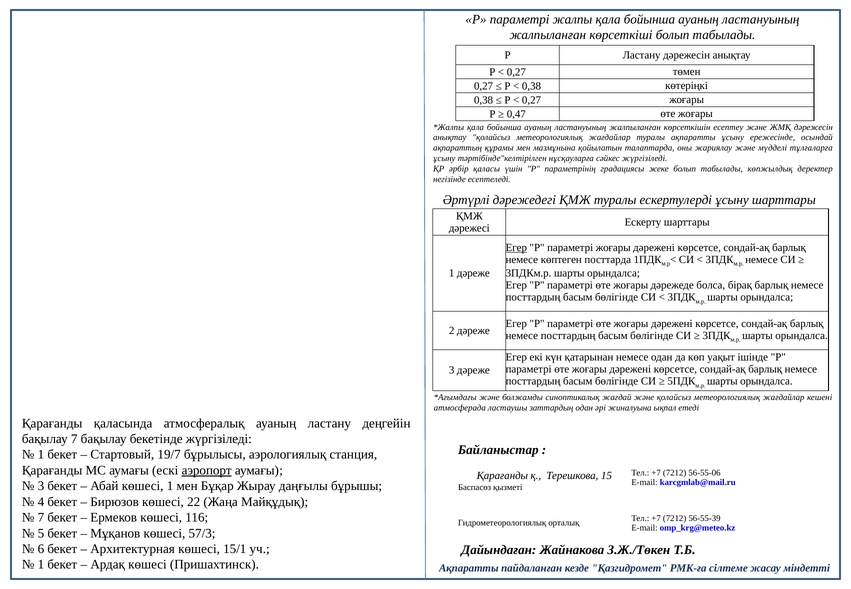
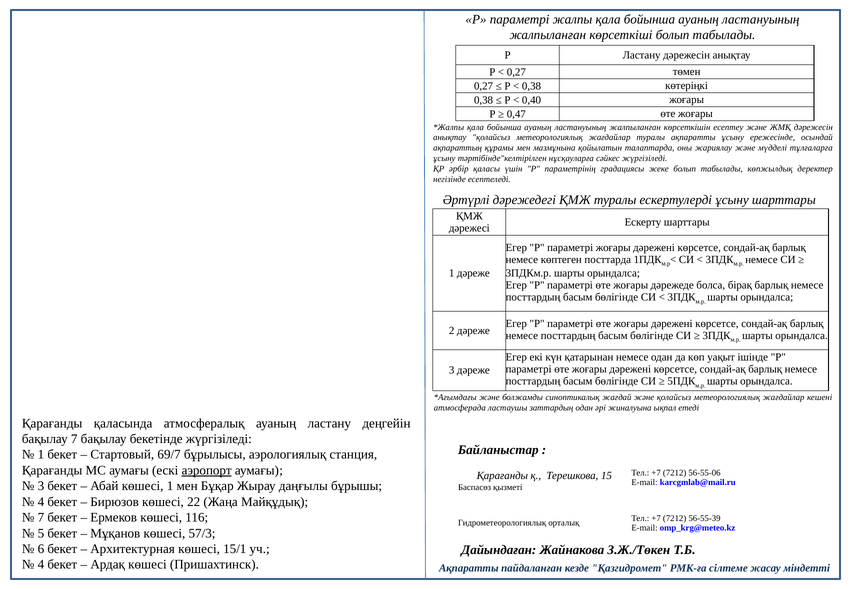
0,27: 0,27 -> 0,40 (532, 100)
Егер underline: present -> none (516, 248)
19/7: 19/7 -> 69/7 (169, 455)
1: 1 -> 4 (41, 565)
